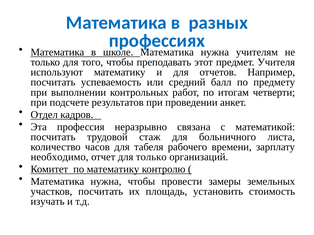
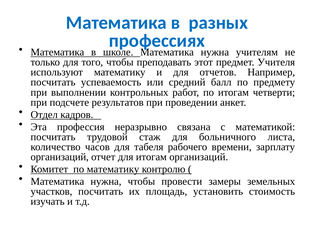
необходимо: необходимо -> организаций (60, 157)
для только: только -> итогам (151, 157)
